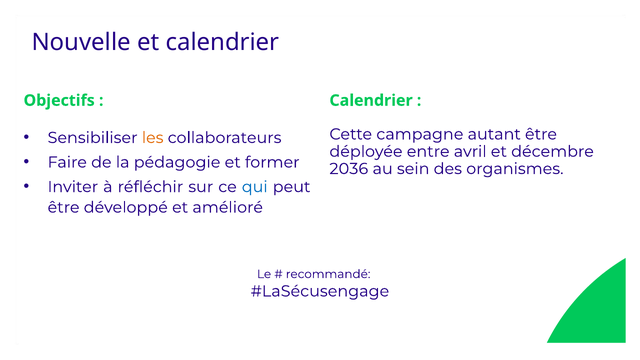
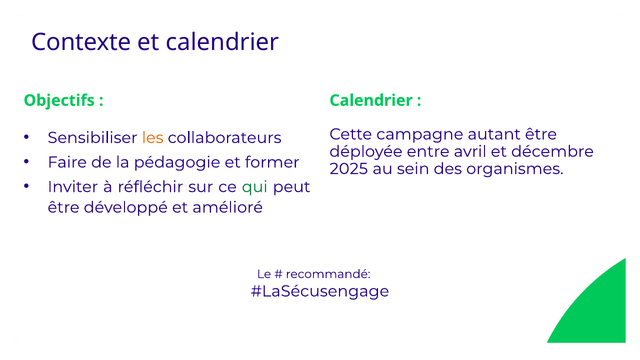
Nouvelle: Nouvelle -> Contexte (81, 42)
2036: 2036 -> 2025 (349, 169)
qui colour: blue -> green (255, 187)
